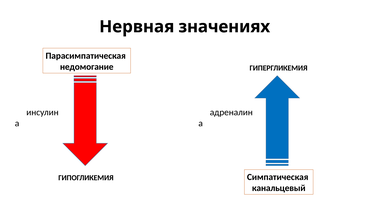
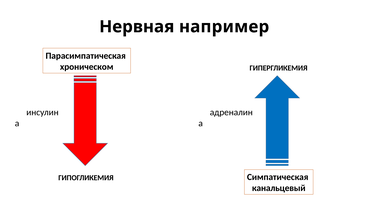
значениях: значениях -> например (224, 27)
недомогание: недомогание -> хроническом (87, 67)
